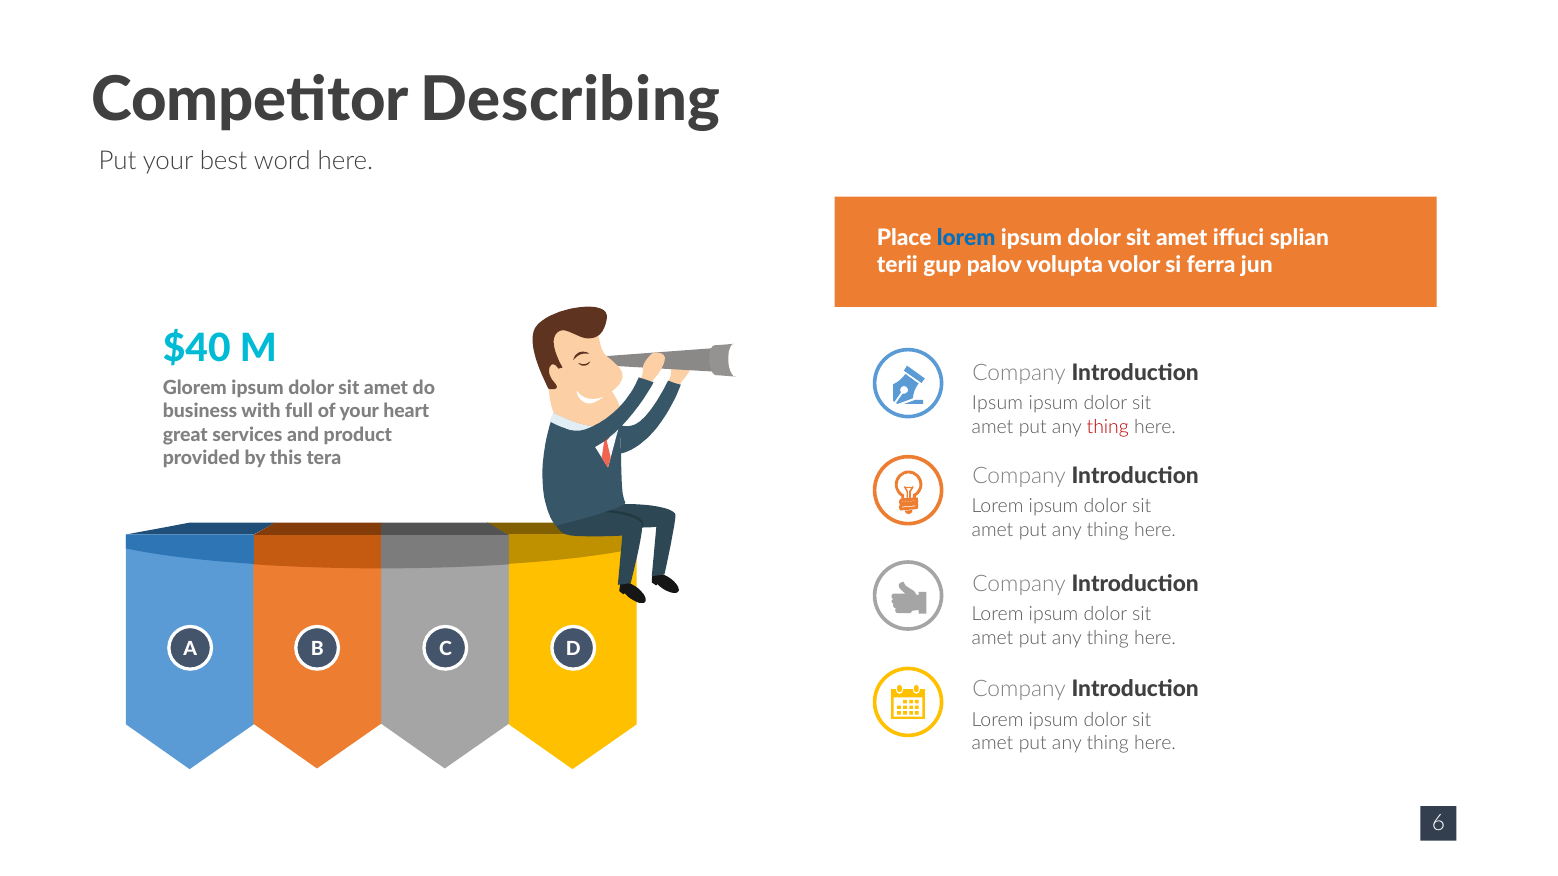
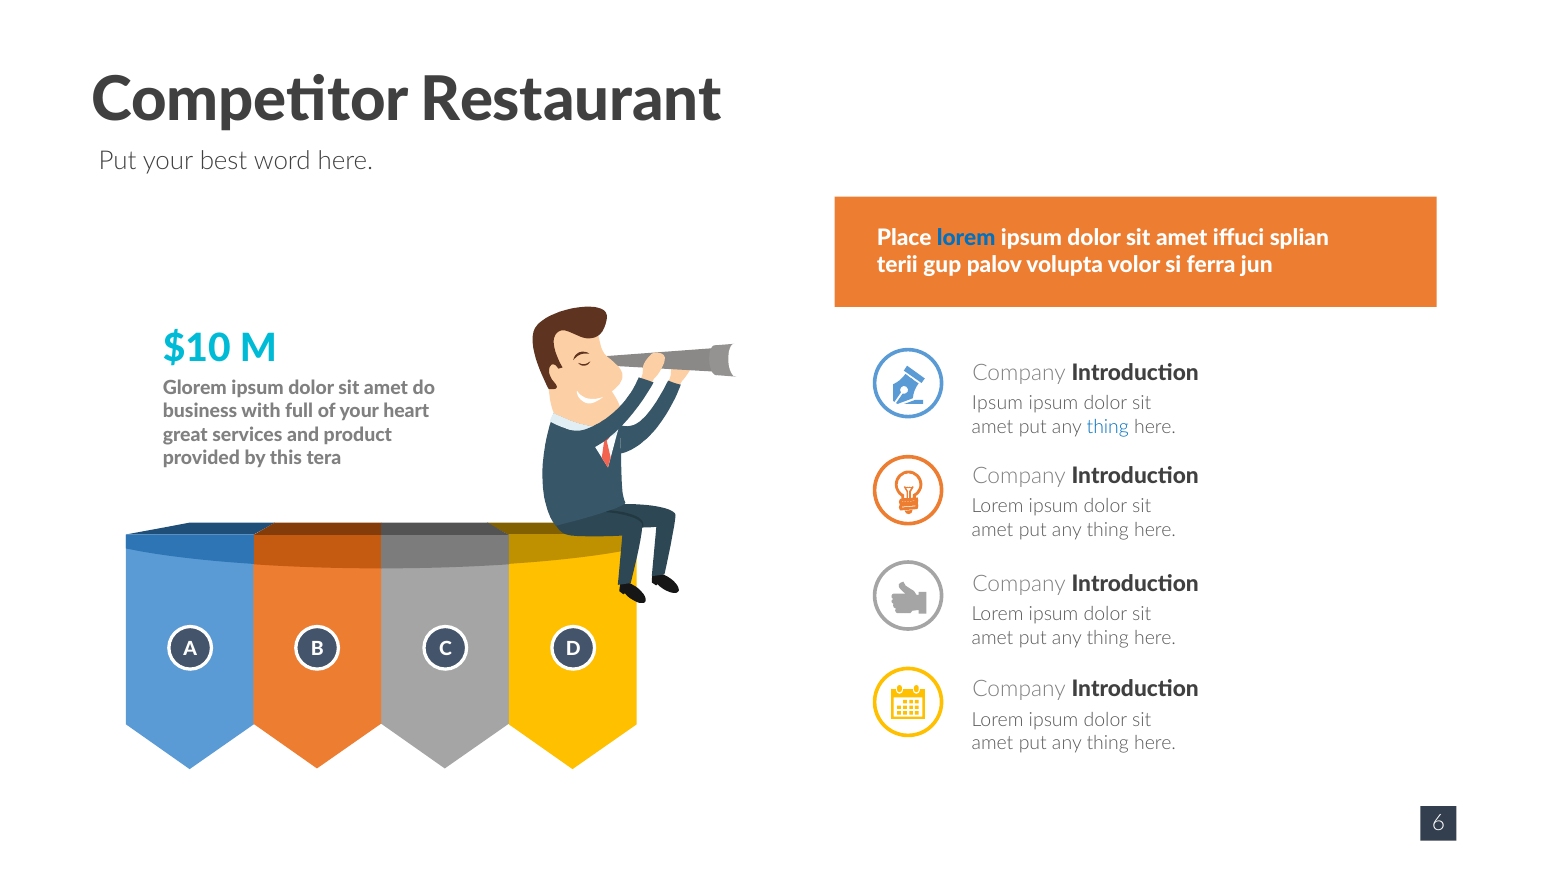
Describing: Describing -> Restaurant (571, 101)
$40: $40 -> $10 (197, 349)
thing colour: red -> blue (1108, 427)
